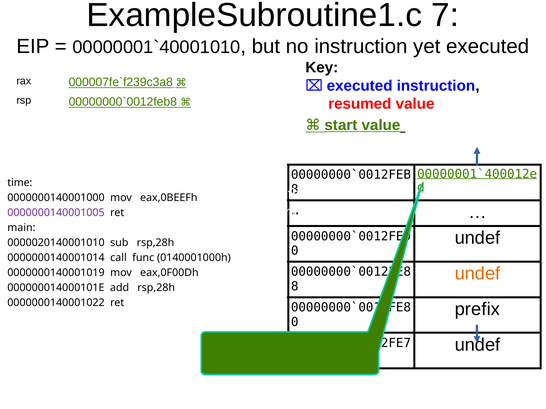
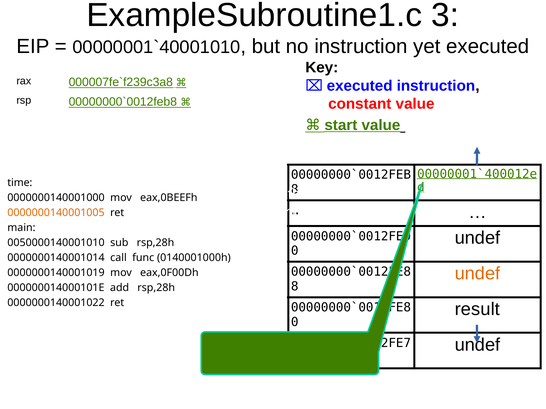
7: 7 -> 3 (445, 15)
resumed: resumed -> constant (360, 104)
0000000140001005 colour: purple -> orange (56, 213)
0000020140001010: 0000020140001010 -> 0050000140001010 (56, 243)
prefix: prefix -> result (477, 309)
